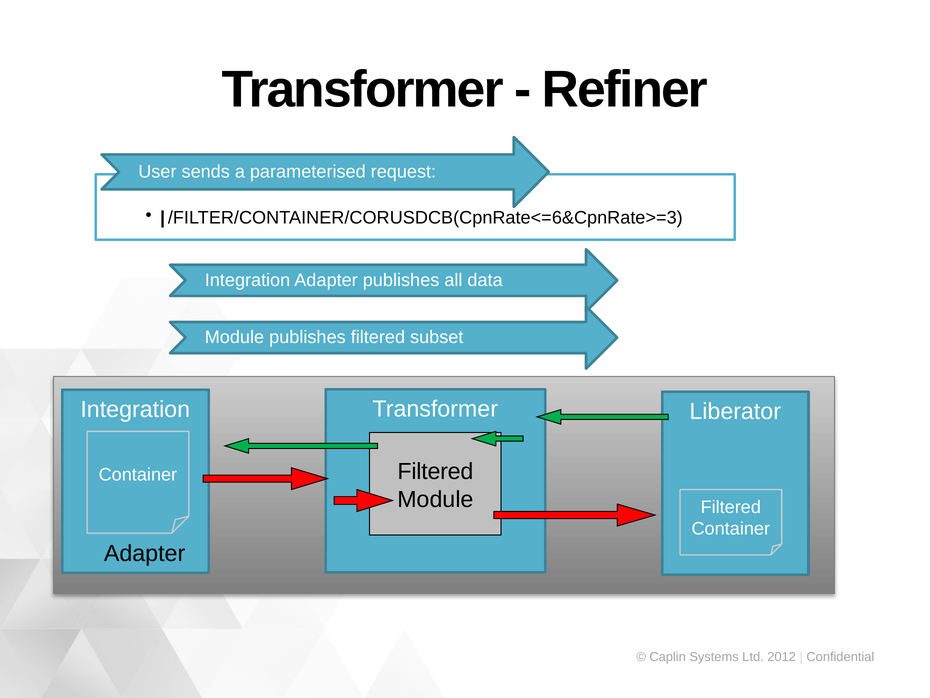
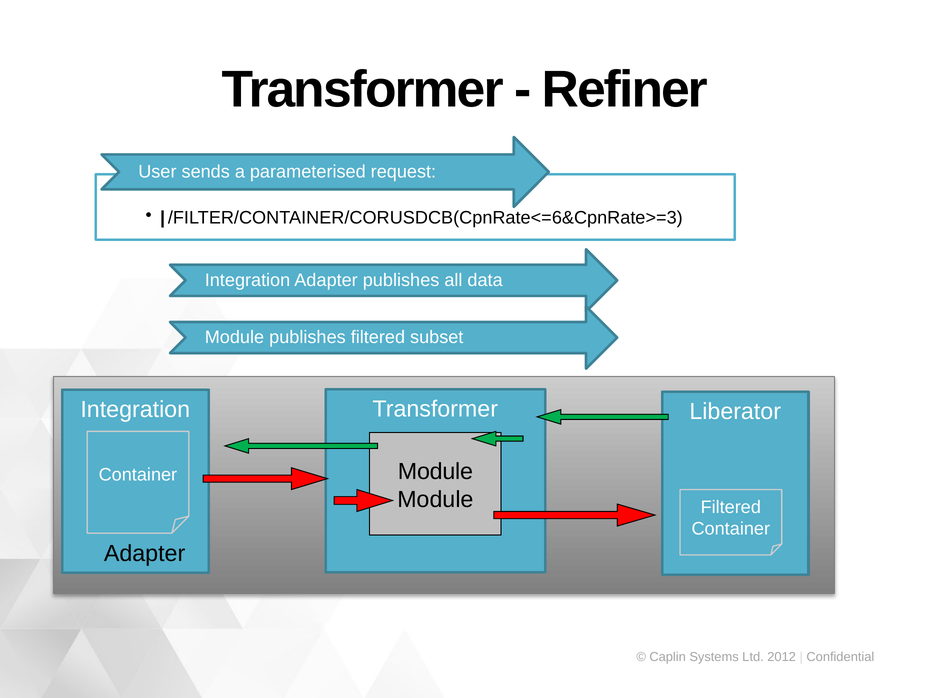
Filtered: Filtered -> Module (435, 471)
